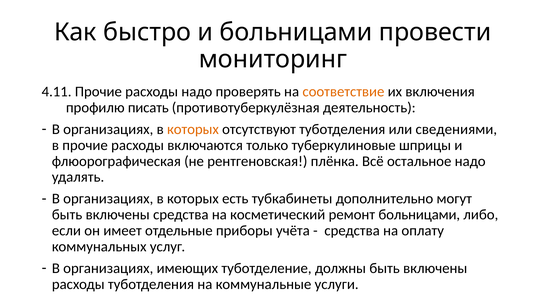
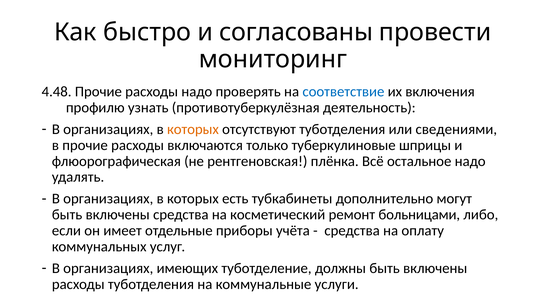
и больницами: больницами -> согласованы (296, 32)
4.11: 4.11 -> 4.48 (57, 92)
соответствие colour: orange -> blue (343, 92)
писать: писать -> узнать (148, 108)
